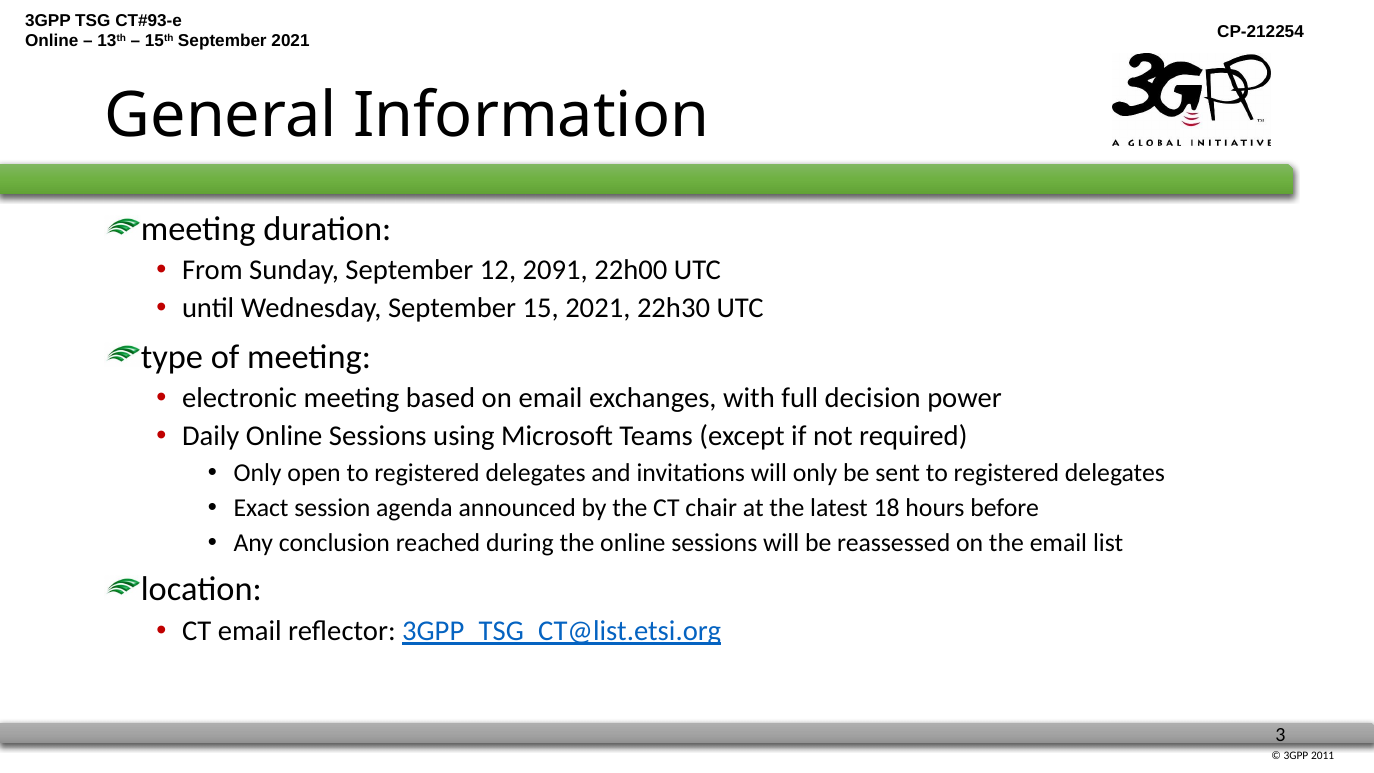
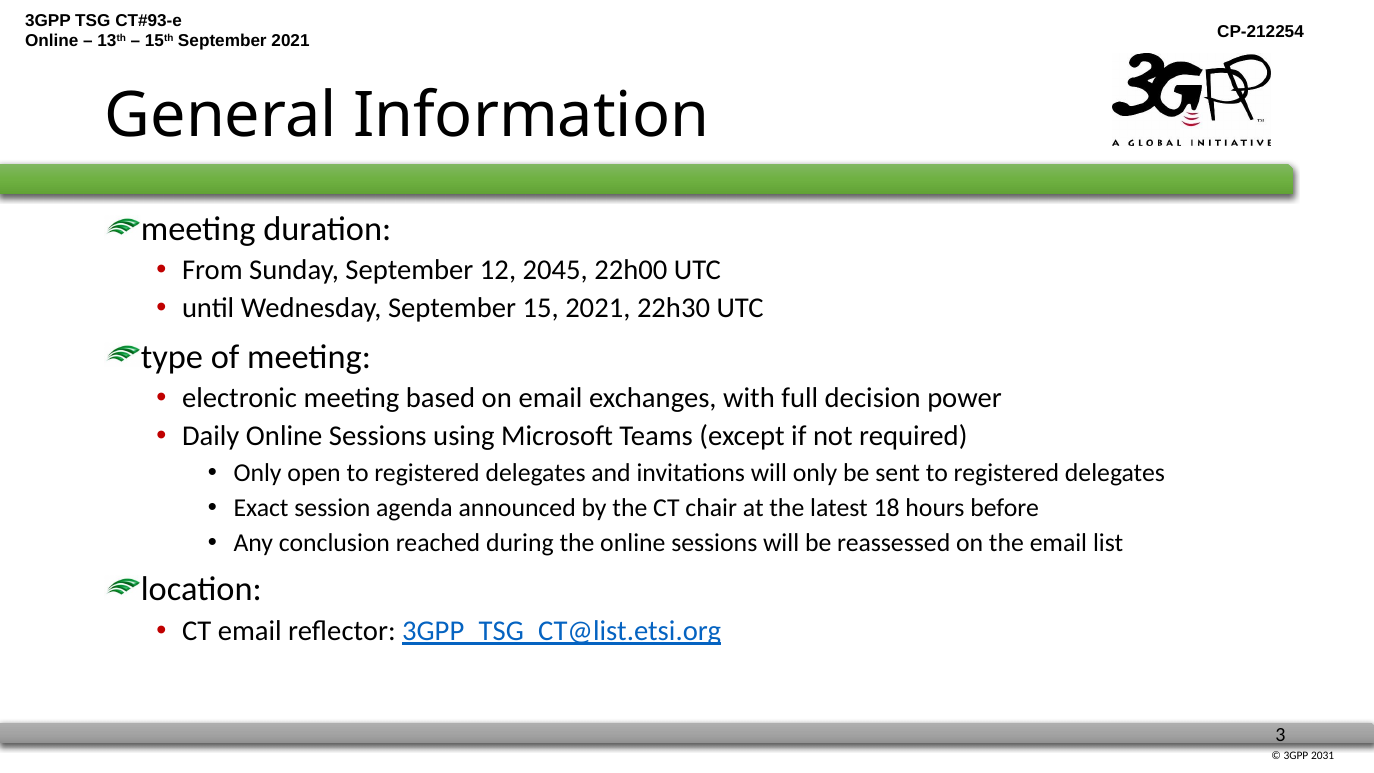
2091: 2091 -> 2045 (555, 270)
2011: 2011 -> 2031 (1323, 756)
